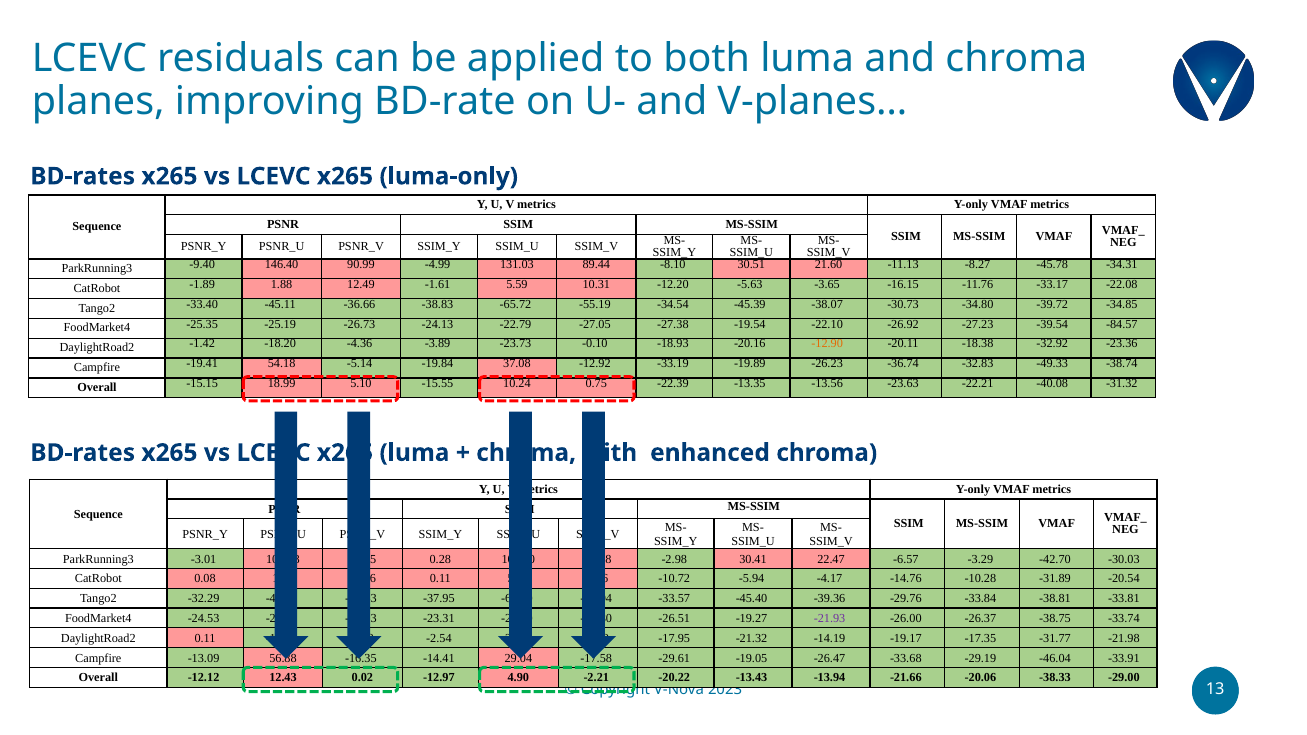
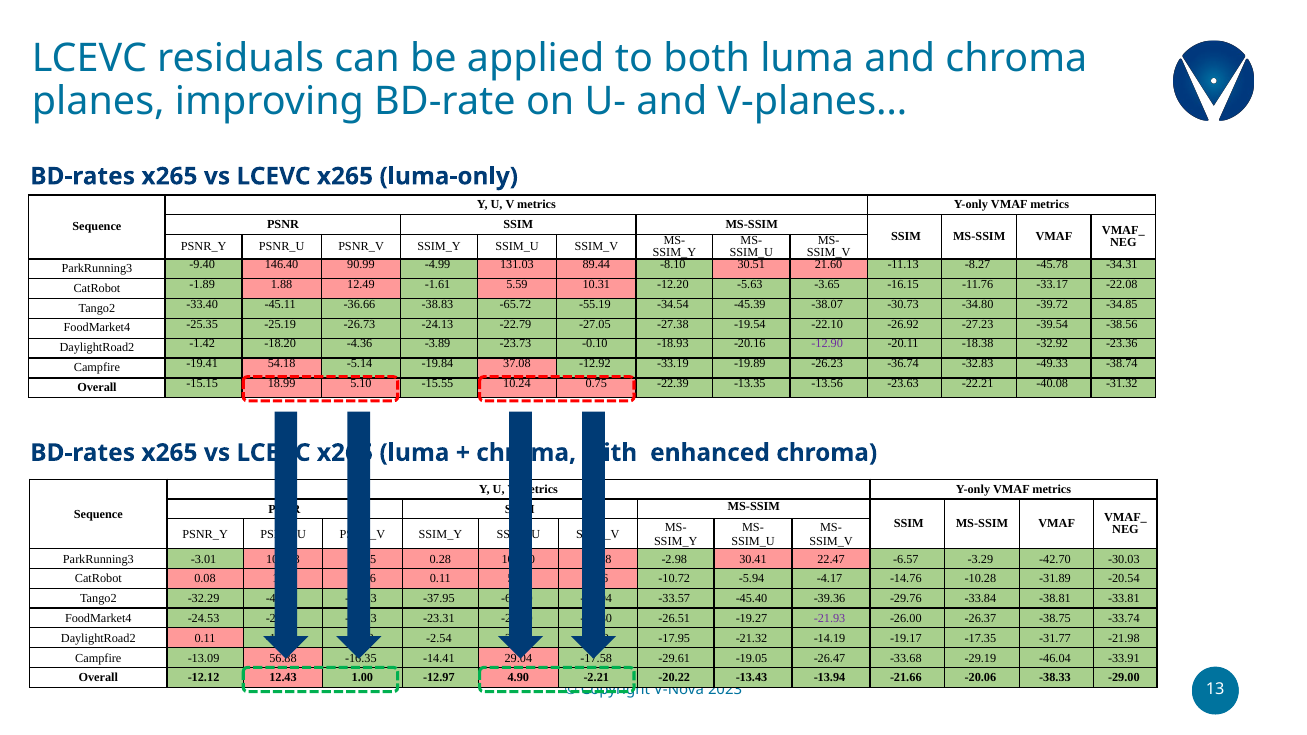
-84.57: -84.57 -> -38.56 (1122, 324)
-12.90 colour: orange -> purple (827, 344)
0.02: 0.02 -> 1.00 (362, 678)
